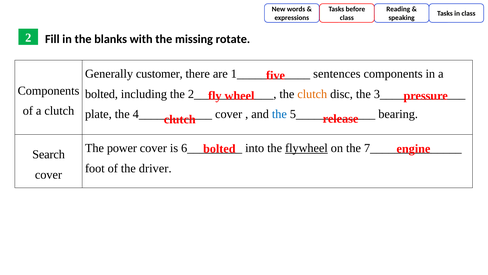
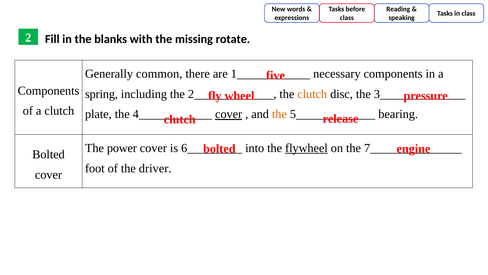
customer: customer -> common (159, 74)
sentences: sentences -> necessary (337, 74)
bolted: bolted -> spring (101, 94)
cover underline: none -> present (229, 114)
the colour: blue -> orange (279, 114)
Search: Search -> Bolted (49, 154)
